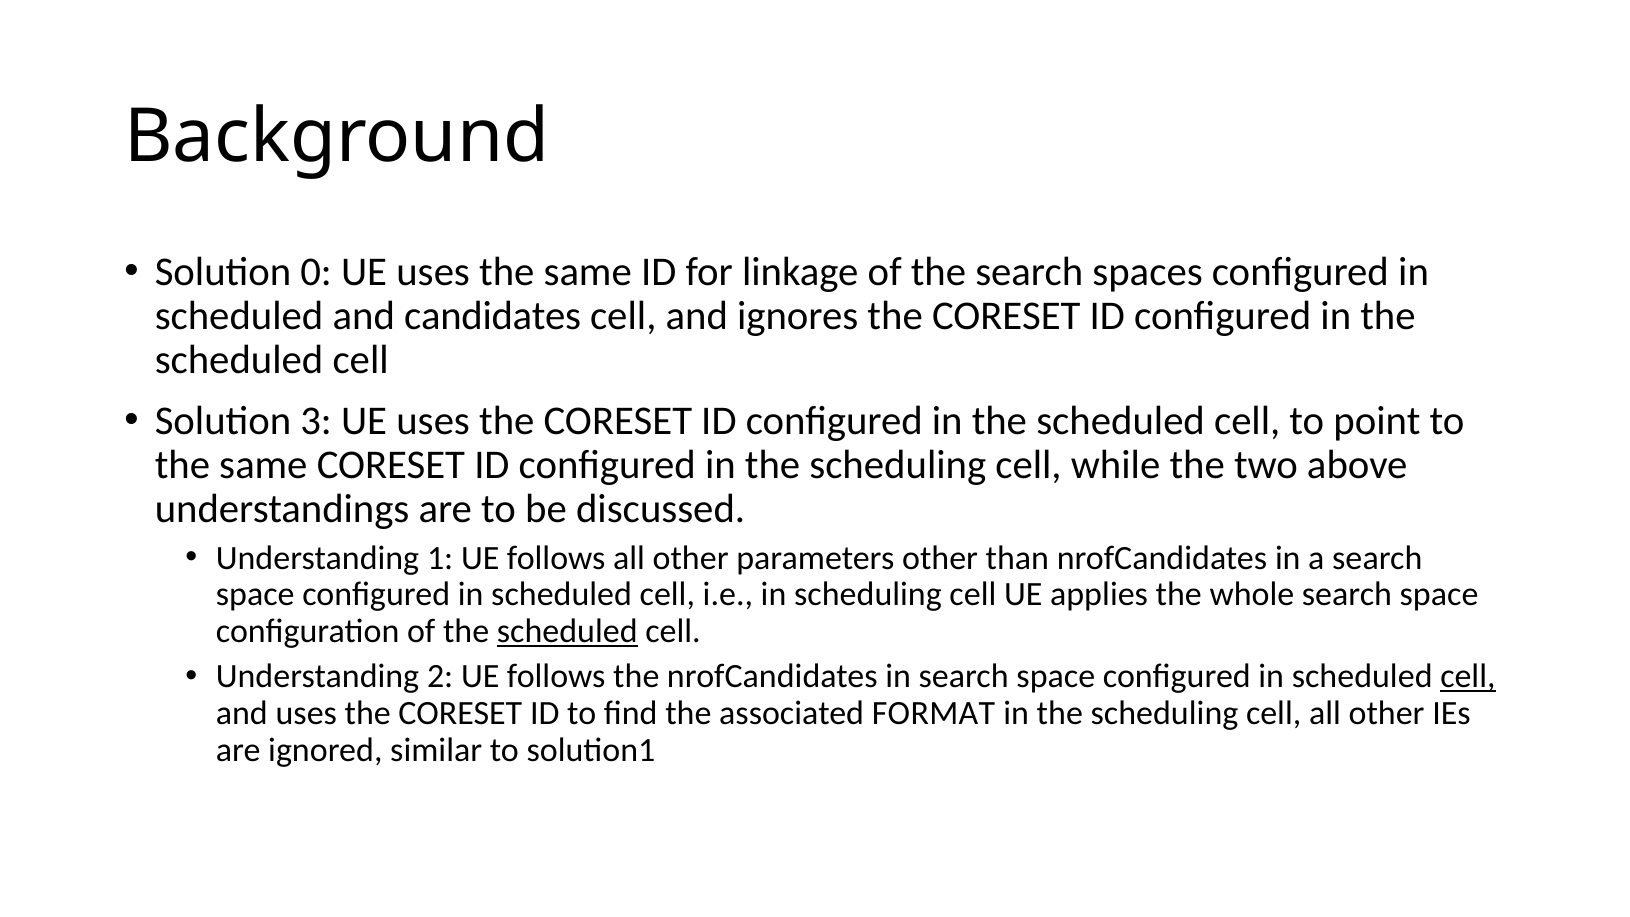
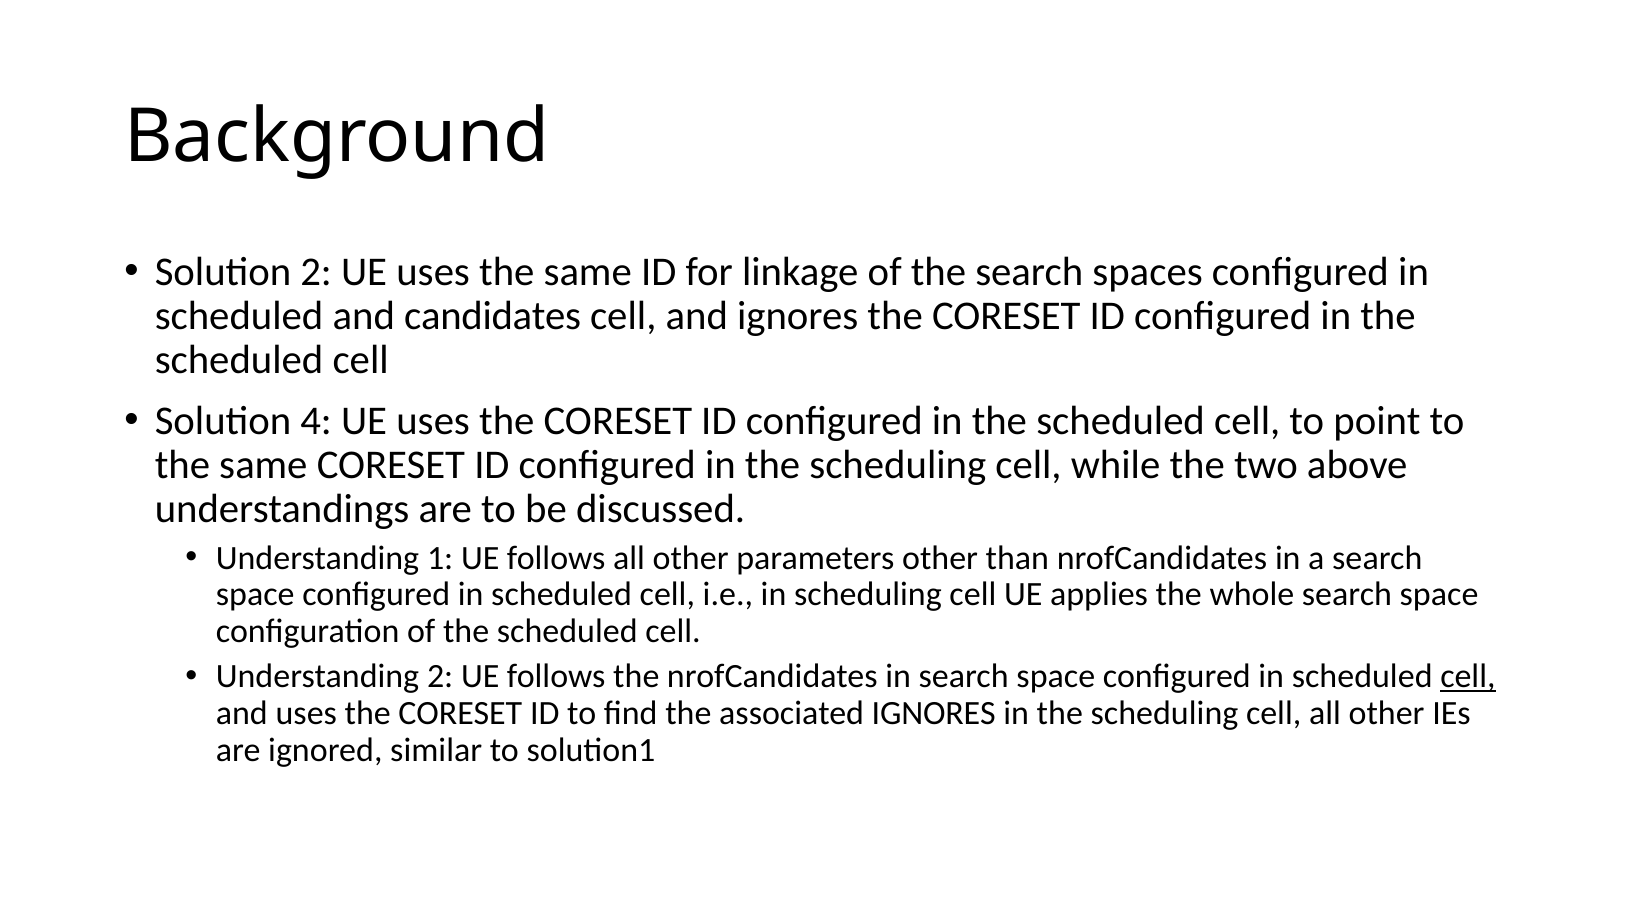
Solution 0: 0 -> 2 (316, 272)
3: 3 -> 4 (316, 421)
scheduled underline: present -> none (567, 631)
associated FORMAT: FORMAT -> IGNORES (934, 713)
